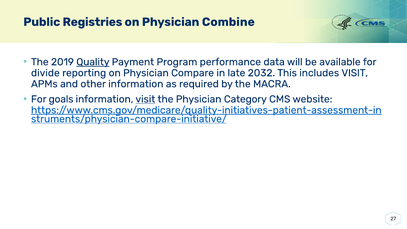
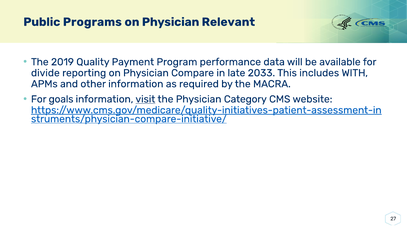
Registries: Registries -> Programs (92, 22)
Combine: Combine -> Relevant (228, 22)
Quality underline: present -> none (93, 62)
2032: 2032 -> 2033 (261, 73)
includes VISIT: VISIT -> WITH (355, 73)
